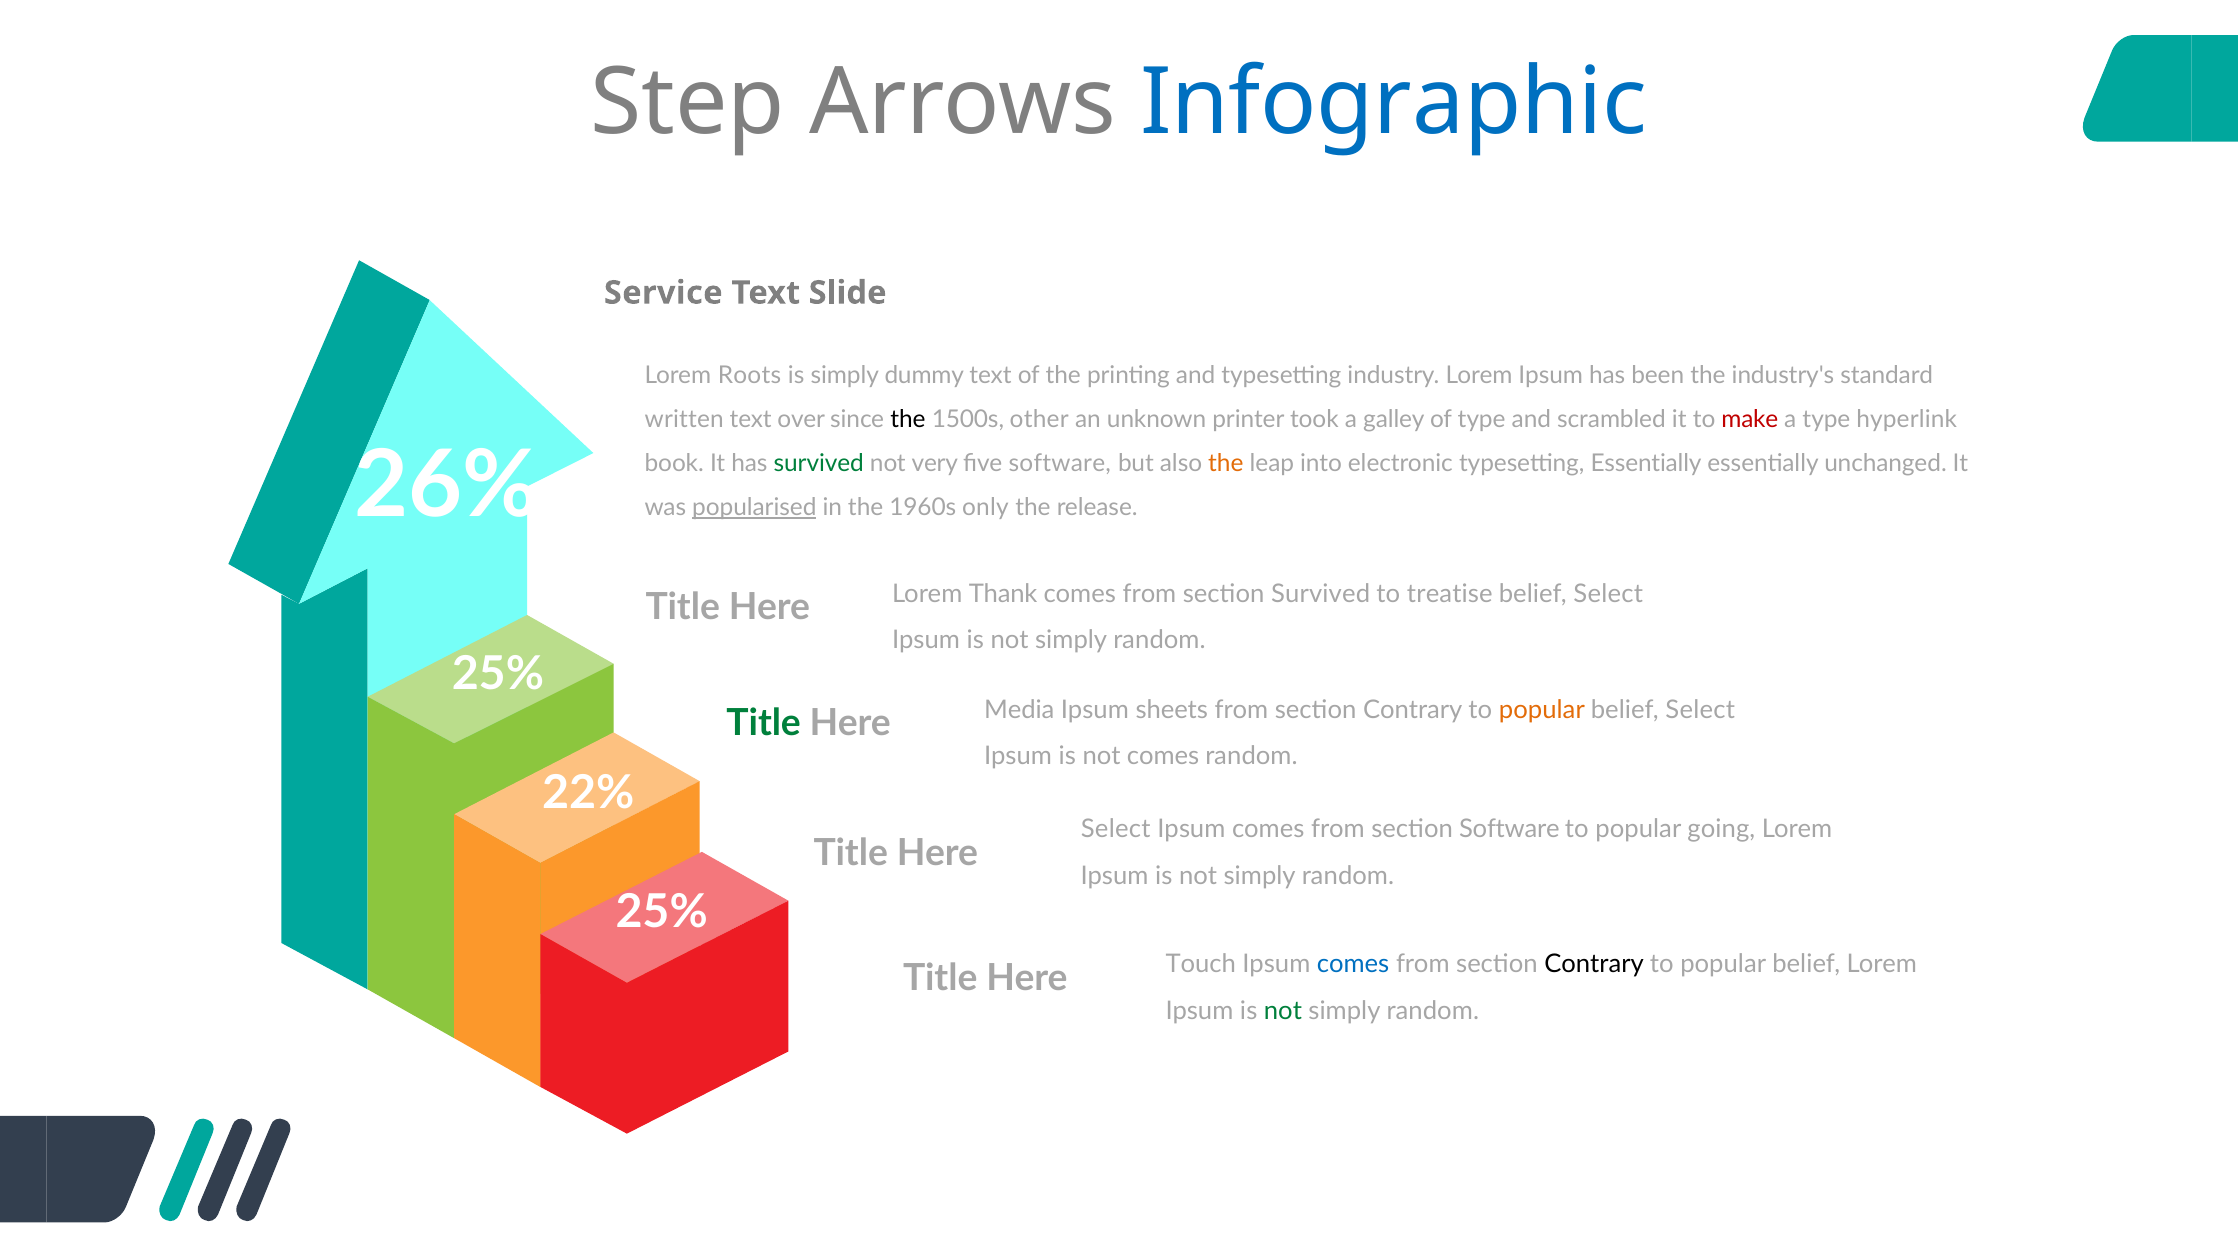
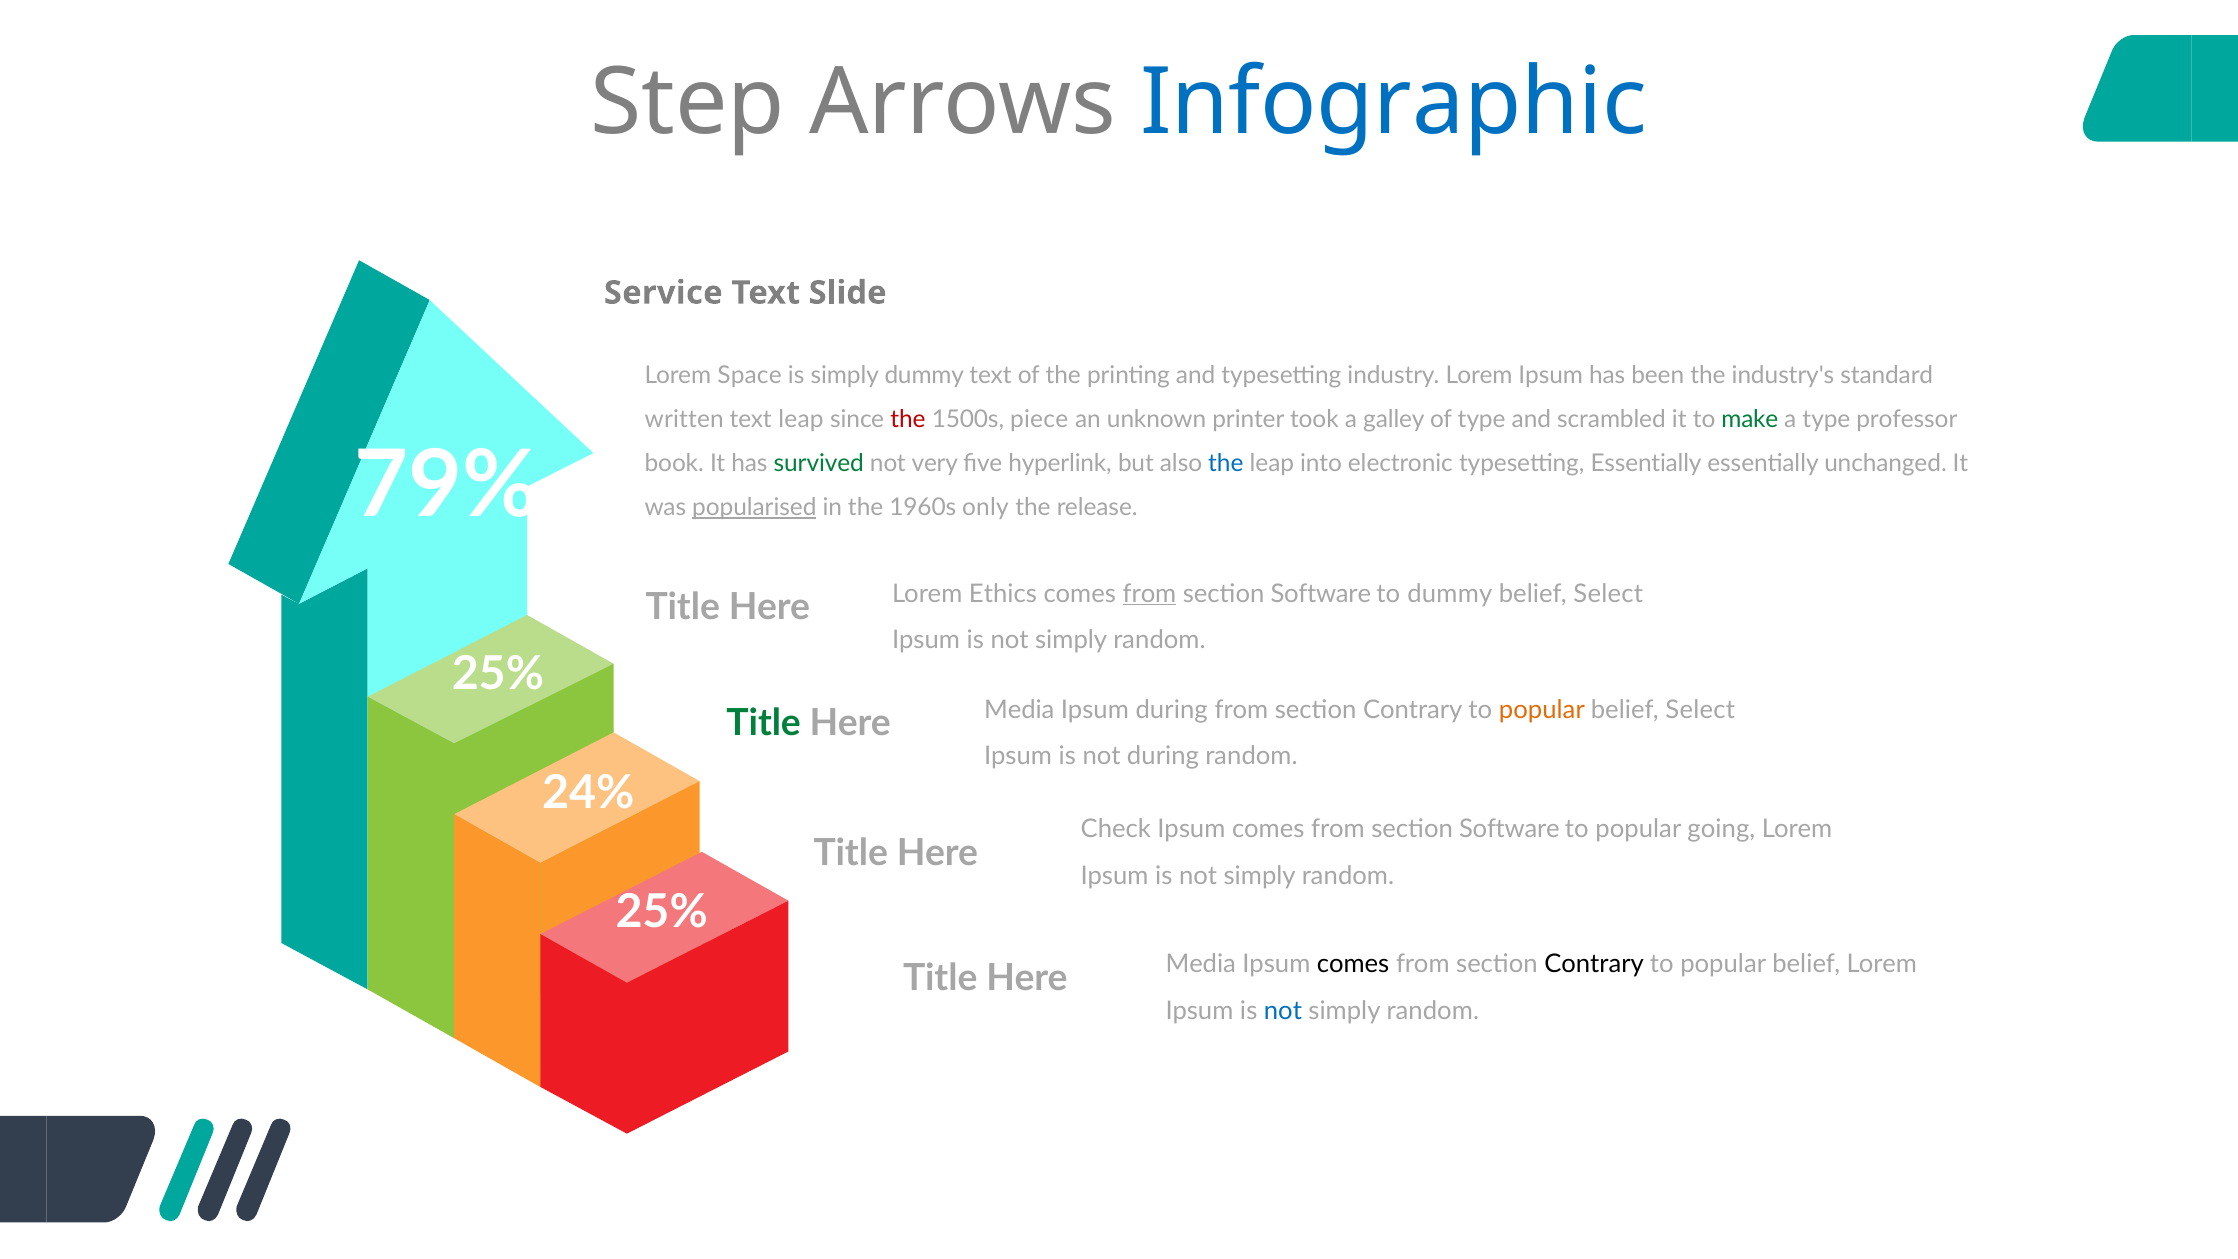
Roots: Roots -> Space (750, 376)
text over: over -> leap (801, 420)
the colour: black -> red (908, 420)
other: other -> piece (1039, 420)
make colour: red -> green (1750, 420)
hyperlink: hyperlink -> professor (1907, 420)
26%: 26% -> 79% (446, 485)
five software: software -> hyperlink (1060, 464)
the colour: orange -> blue (1226, 464)
Thank: Thank -> Ethics (1003, 593)
from underline: none -> present (1149, 593)
Survived: Survived -> Software (1321, 593)
to treatise: treatise -> dummy (1450, 593)
Ipsum sheets: sheets -> during (1172, 710)
not comes: comes -> during (1163, 756)
22%: 22% -> 24% (588, 794)
Select: Select -> Check (1116, 829)
Touch: Touch -> Media (1201, 964)
comes colour: blue -> black (1353, 964)
not colour: green -> blue (1283, 1011)
